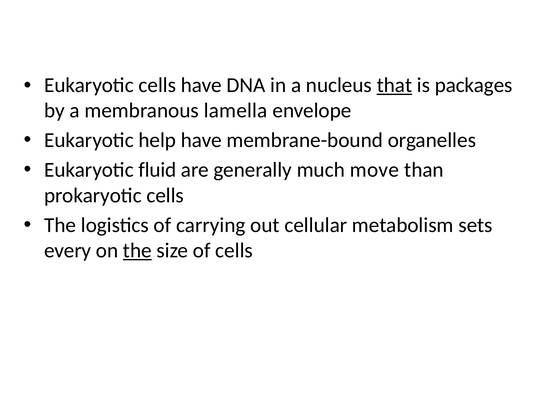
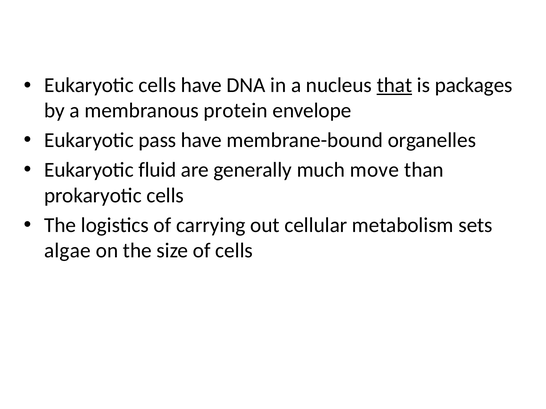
lamella: lamella -> protein (236, 111)
help: help -> pass (157, 140)
every: every -> algae (67, 251)
the underline: present -> none (137, 251)
